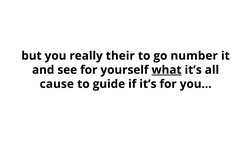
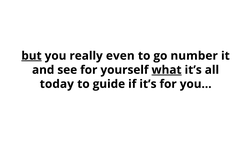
but underline: none -> present (31, 56)
their: their -> even (120, 56)
cause: cause -> today (57, 84)
